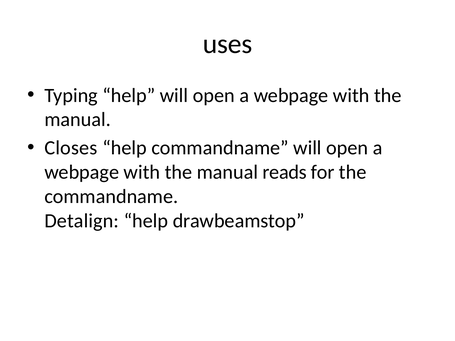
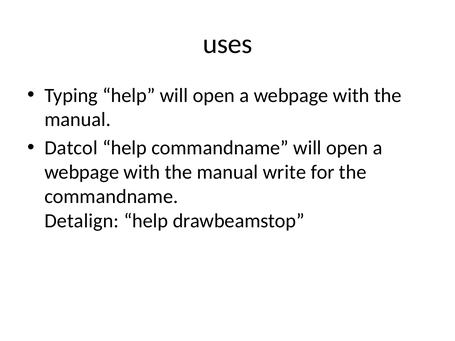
Closes: Closes -> Datcol (71, 148)
reads: reads -> write (284, 172)
